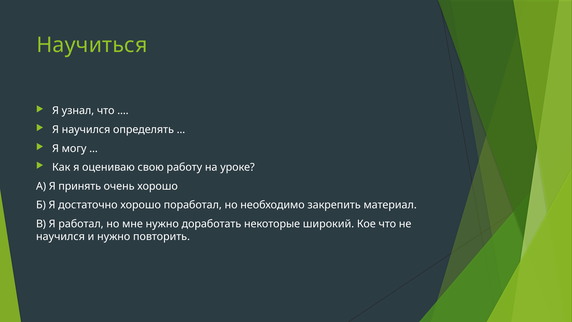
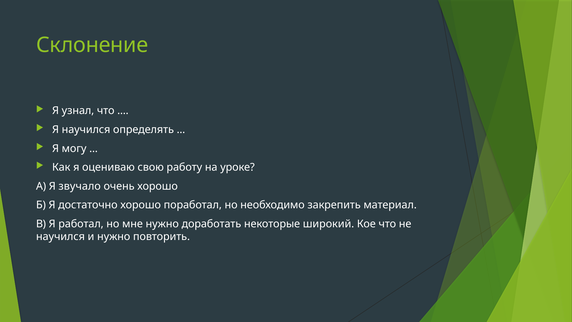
Научиться: Научиться -> Склонение (92, 45)
принять: принять -> звучало (80, 186)
